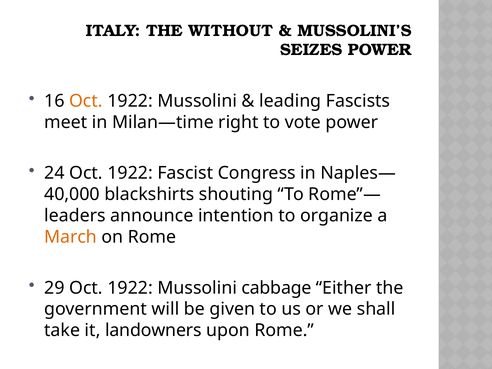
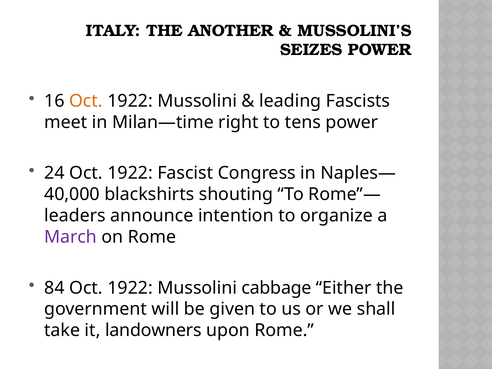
WITHOUT: WITHOUT -> ANOTHER (231, 31)
vote: vote -> tens (303, 122)
March colour: orange -> purple (71, 237)
29: 29 -> 84 (54, 288)
